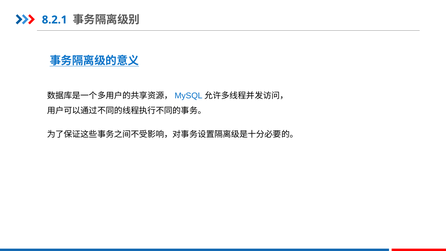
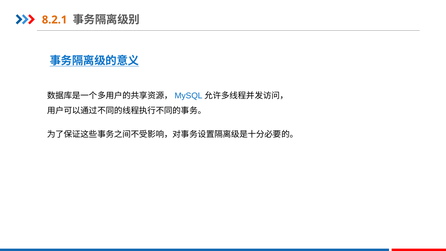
8.2.1 colour: blue -> orange (55, 20)
